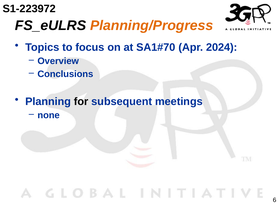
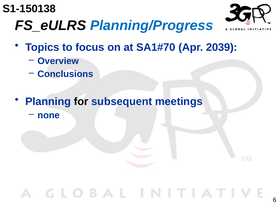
S1-223972: S1-223972 -> S1-150138 (29, 9)
Planning/Progress colour: orange -> blue (152, 26)
2024: 2024 -> 2039 (222, 47)
